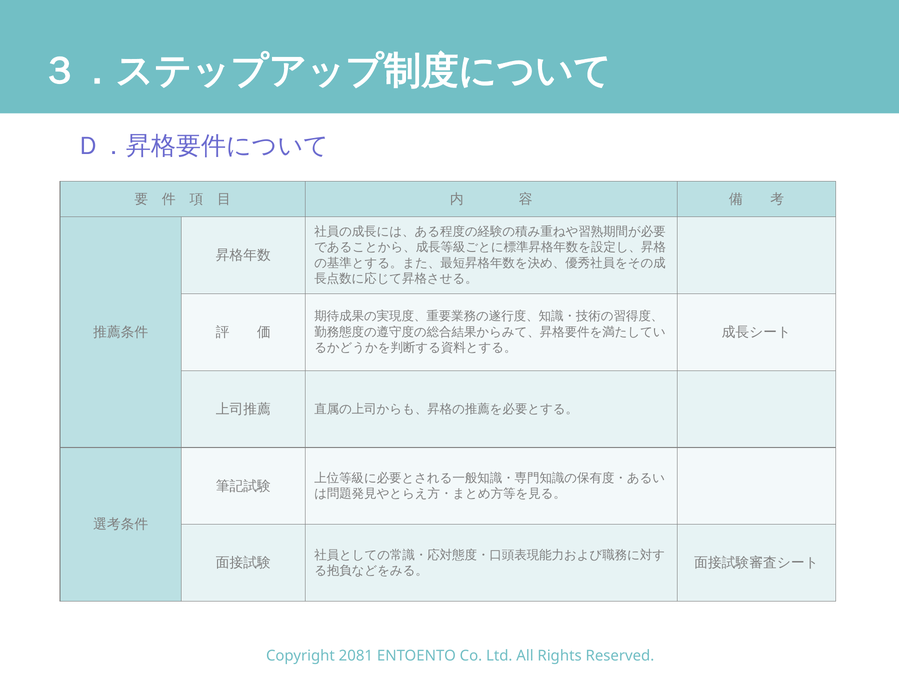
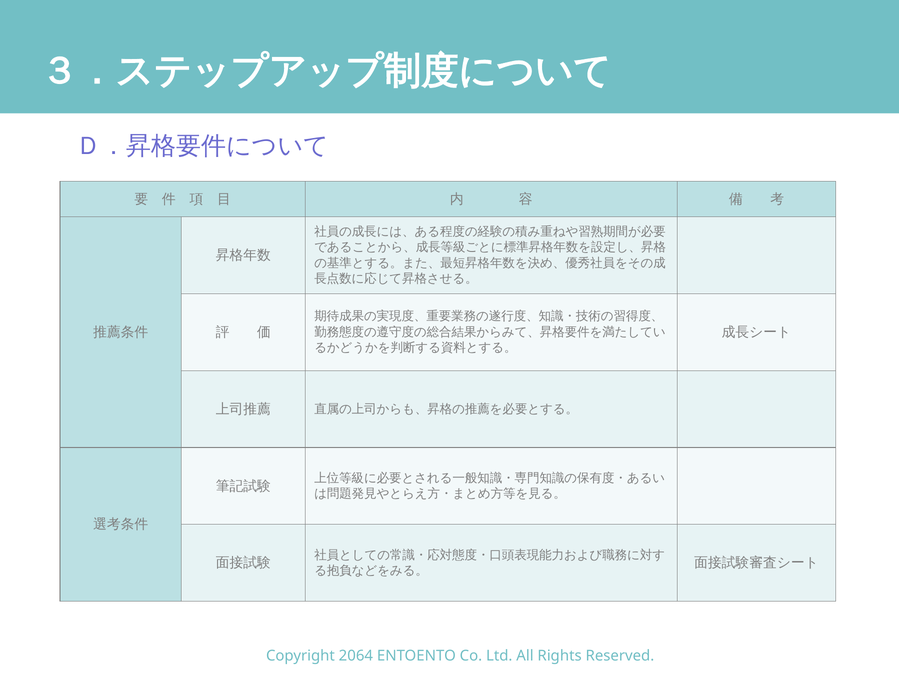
2081: 2081 -> 2064 (356, 656)
